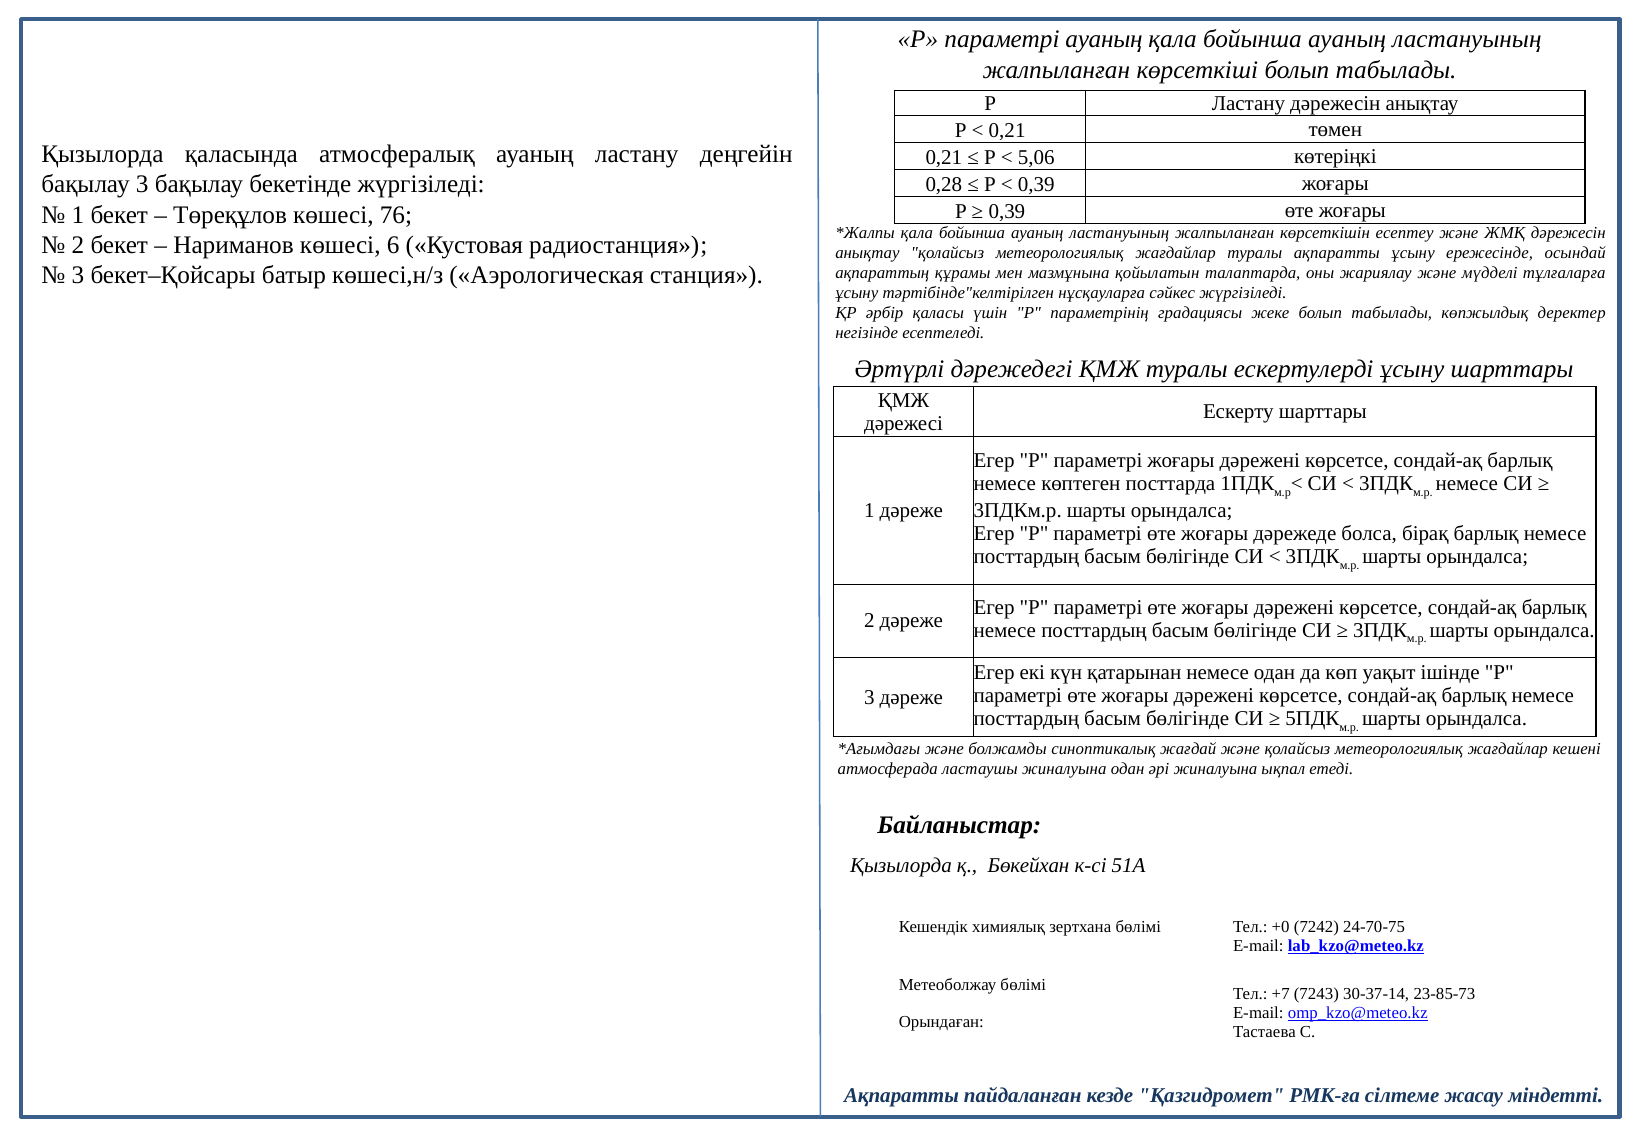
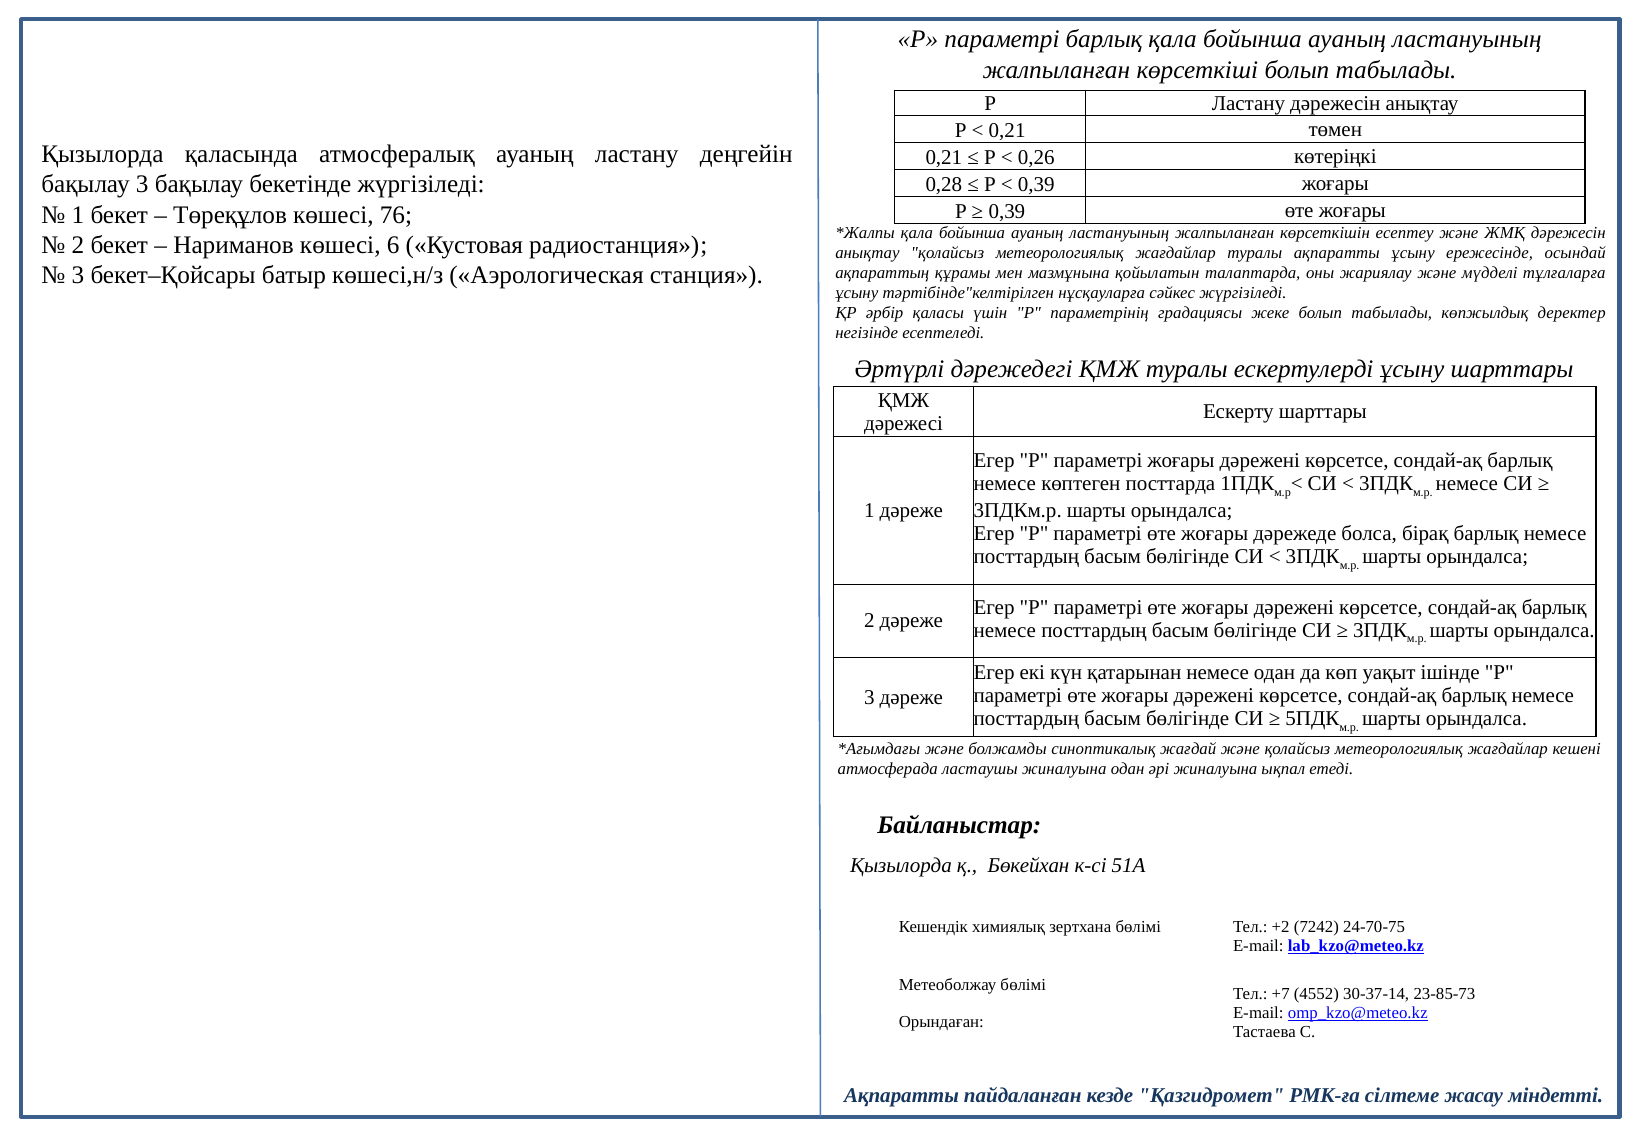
параметрі ауаның: ауаның -> барлық (1104, 40)
5,06: 5,06 -> 0,26 (1036, 157)
+0: +0 -> +2 (1281, 927)
7243: 7243 -> 4552 (1316, 994)
